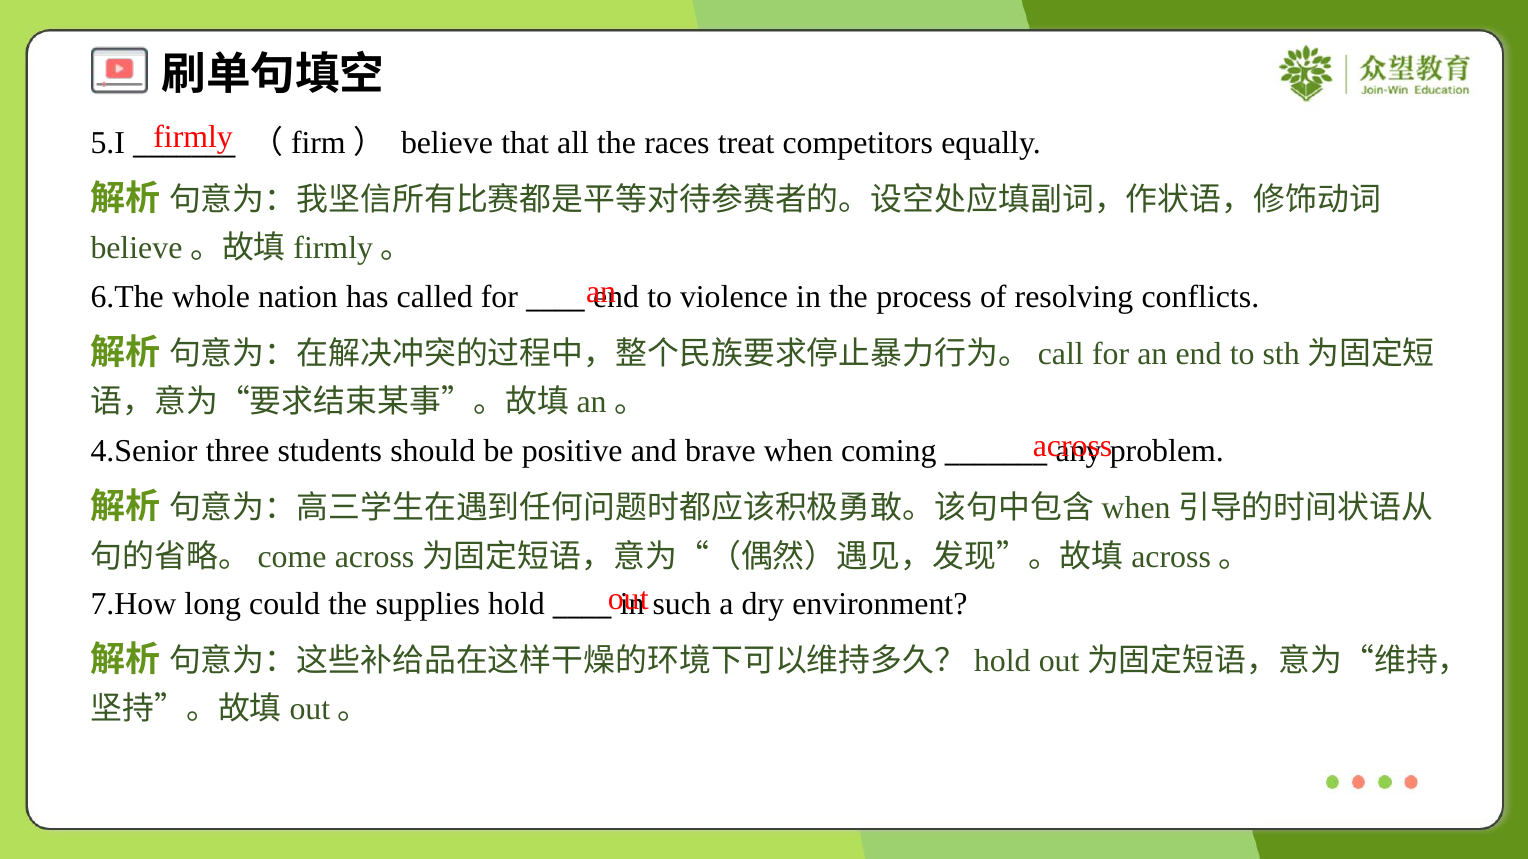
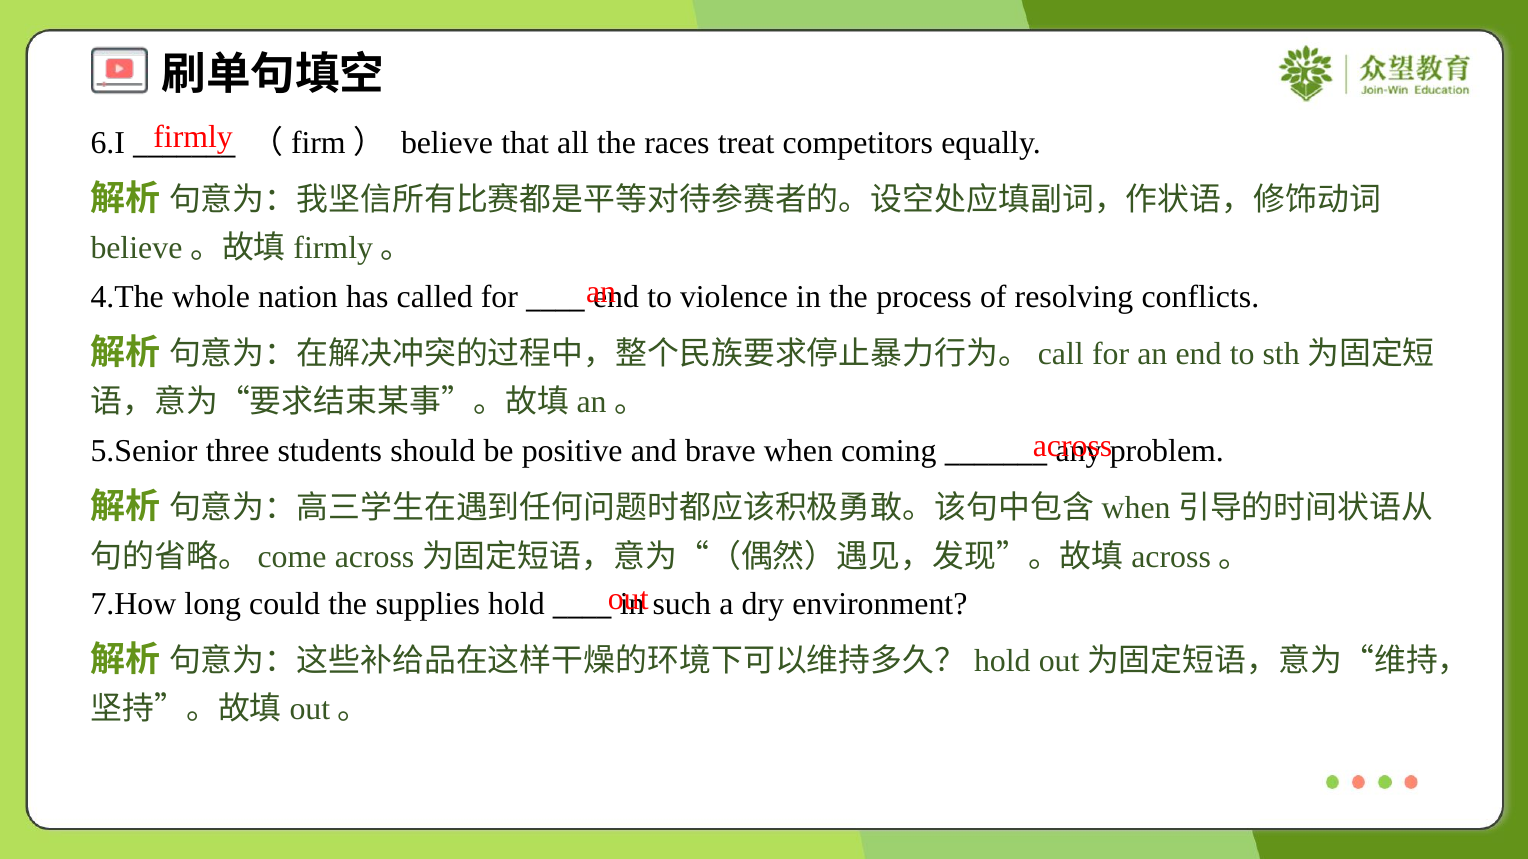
5.I: 5.I -> 6.I (108, 143)
6.The: 6.The -> 4.The (127, 297)
4.Senior: 4.Senior -> 5.Senior (144, 451)
